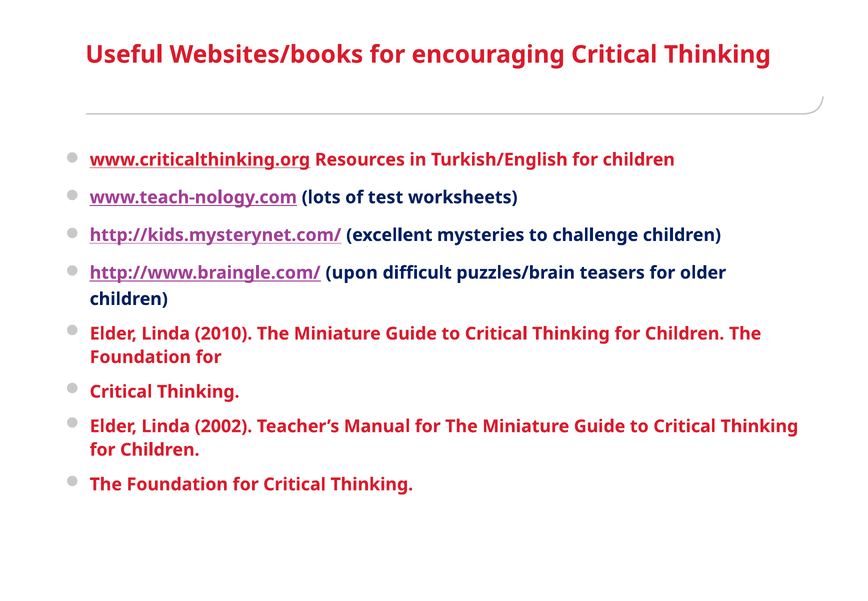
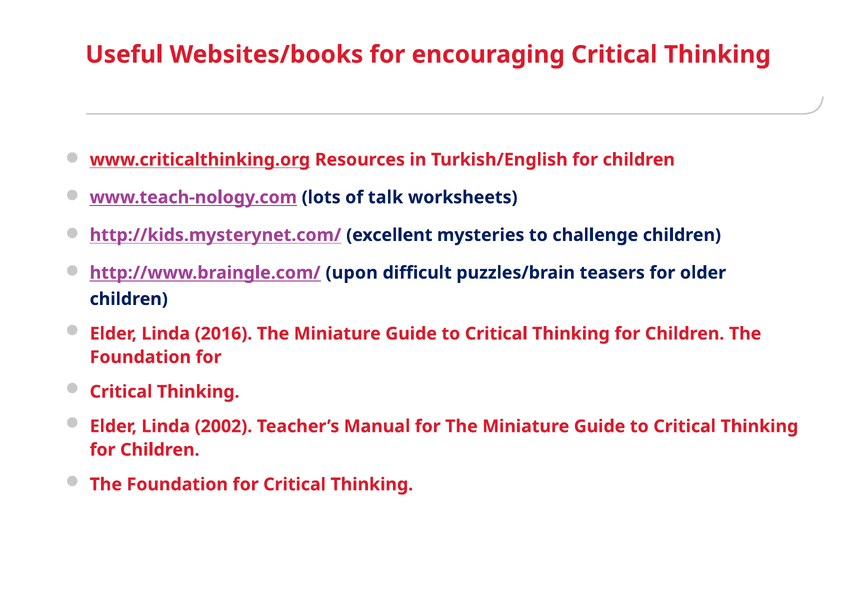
test: test -> talk (386, 197)
2010: 2010 -> 2016 (224, 334)
